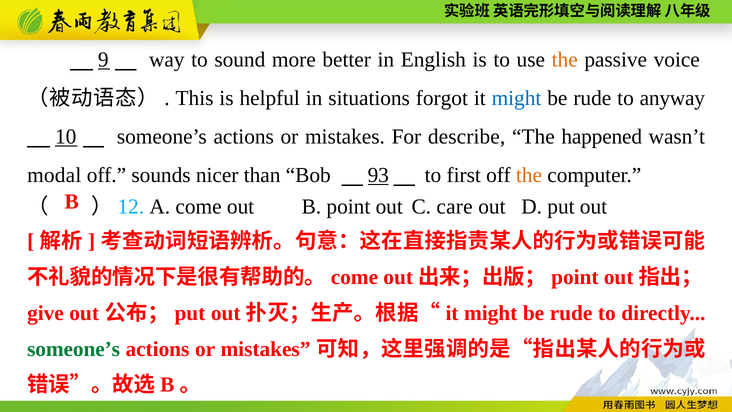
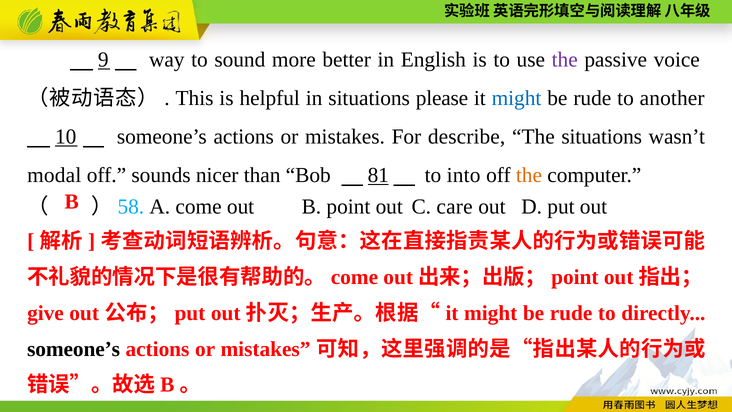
the colour: orange -> purple (565, 60)
forgot: forgot -> please (442, 98)
anyway: anyway -> another (672, 98)
The happened: happened -> situations (602, 136)
93: 93 -> 81 (378, 175)
first: first -> into (464, 175)
12: 12 -> 58 (131, 207)
someone’s colour: green -> black (74, 349)
